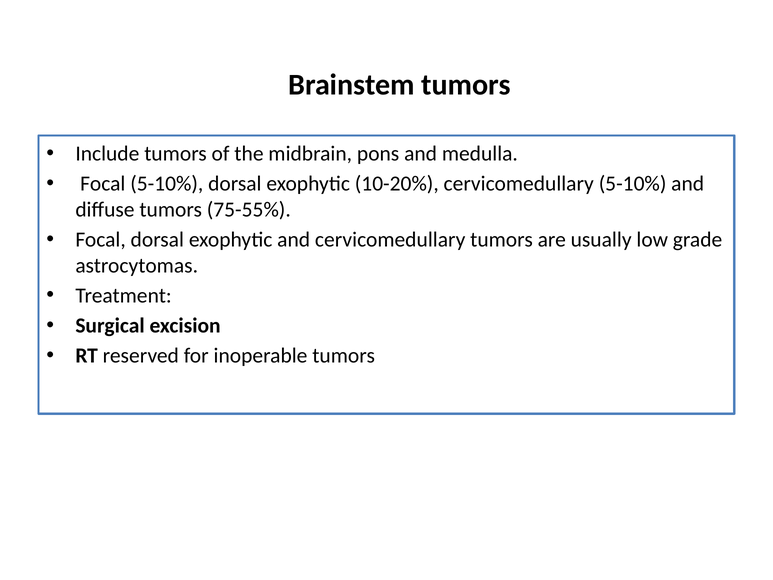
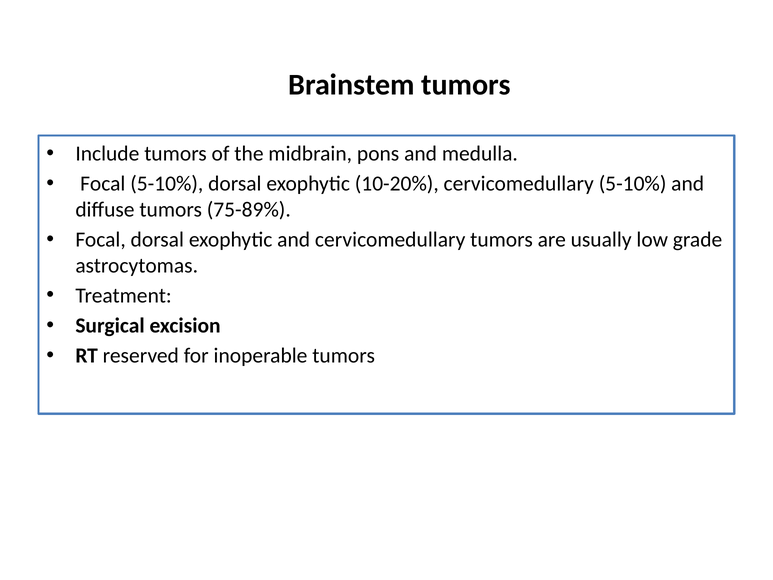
75-55%: 75-55% -> 75-89% (249, 209)
